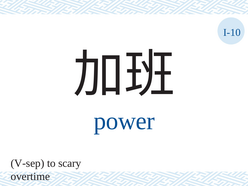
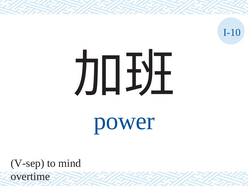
scary: scary -> mind (70, 163)
